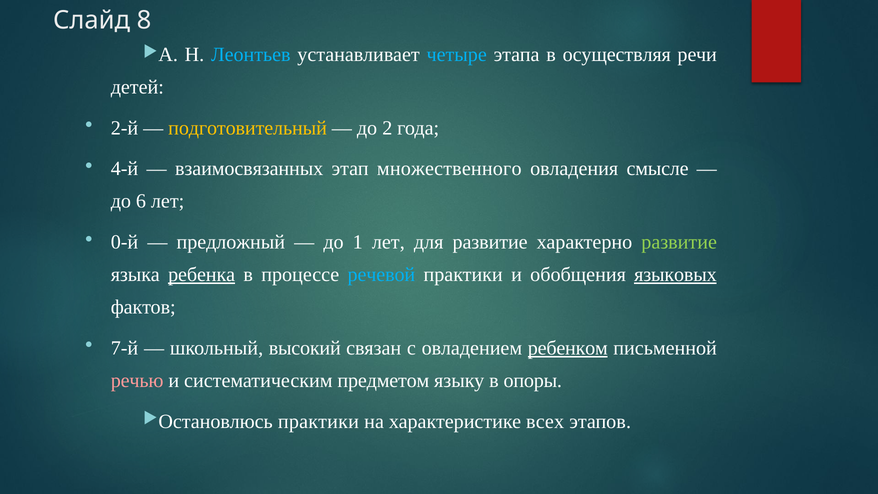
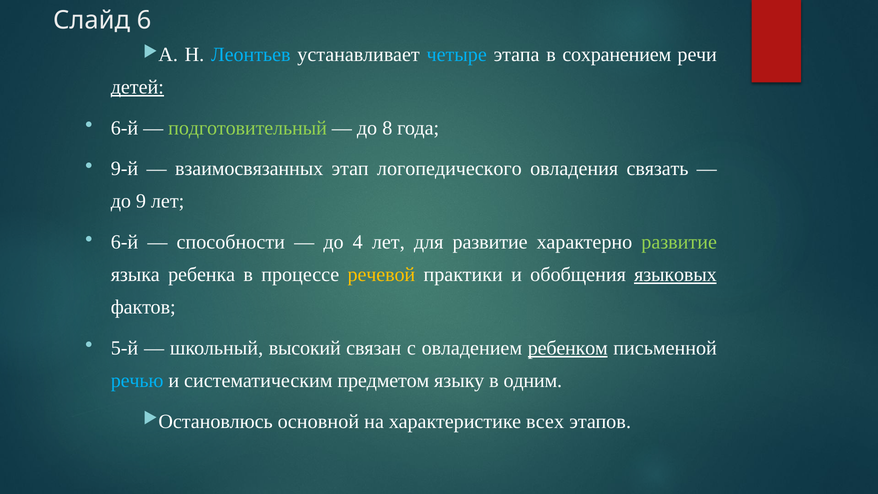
8: 8 -> 6 (144, 20)
осуществляя: осуществляя -> сохранением (617, 55)
детей underline: none -> present (137, 87)
2-й: 2-й -> 6-й (124, 128)
подготовительный colour: yellow -> light green (248, 128)
2: 2 -> 8 (387, 128)
4-й: 4-й -> 9-й (124, 169)
множественного: множественного -> логопедического (449, 169)
смысле: смысле -> связать (658, 169)
6: 6 -> 9 (141, 201)
0-й: 0-й -> 6-й (124, 242)
предложный: предложный -> способности (231, 242)
1: 1 -> 4 (358, 242)
ребенка underline: present -> none (202, 275)
речевой colour: light blue -> yellow (381, 275)
7-й: 7-й -> 5-й (124, 348)
речью colour: pink -> light blue (137, 380)
опоры: опоры -> одним (533, 380)
практики: практики -> основной (318, 421)
